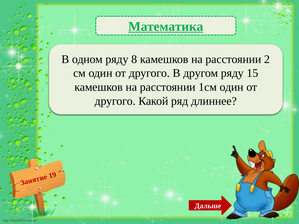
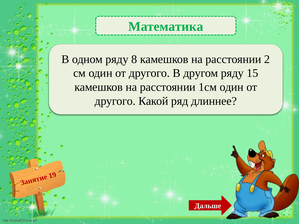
Математика underline: present -> none (166, 27)
